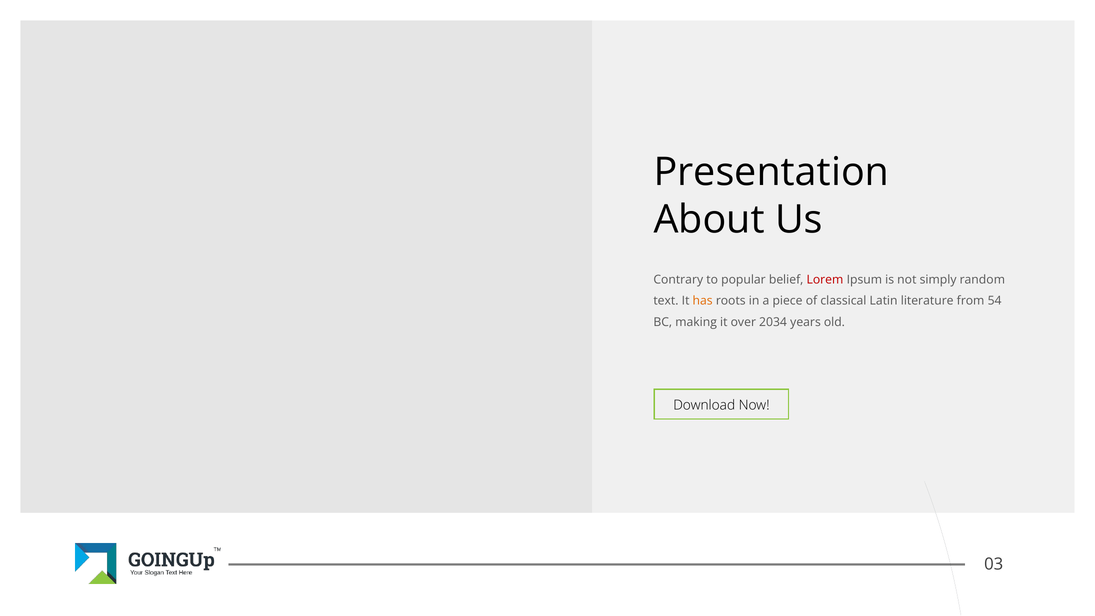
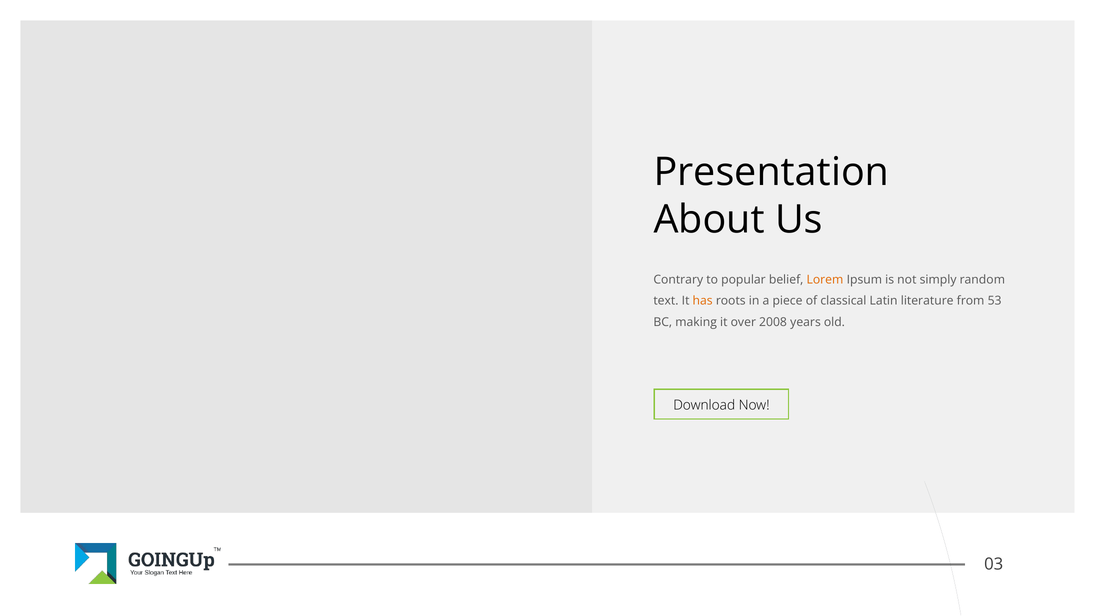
Lorem colour: red -> orange (825, 280)
54: 54 -> 53 (995, 301)
2034: 2034 -> 2008 (773, 322)
